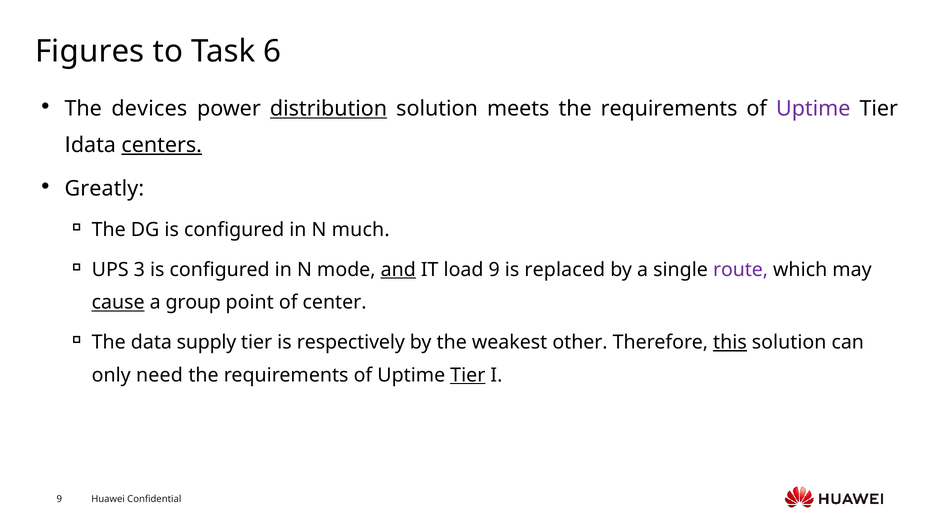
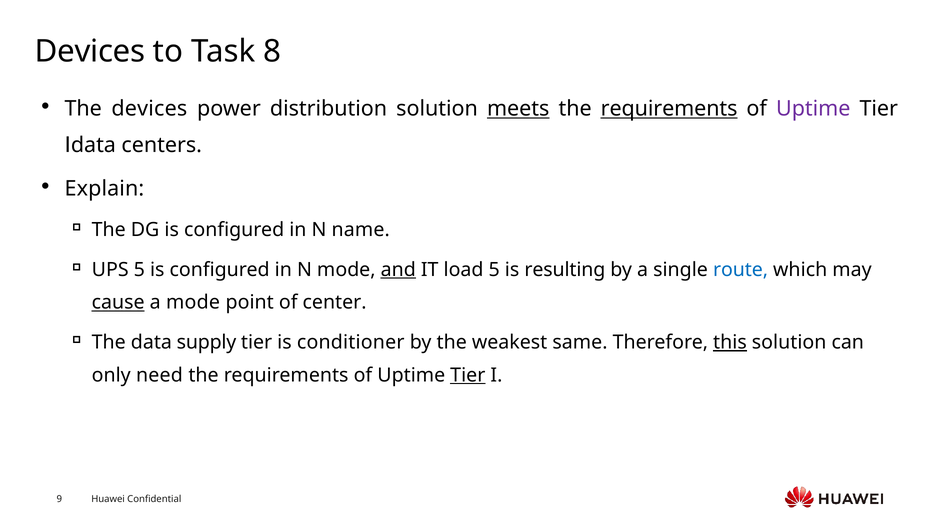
Figures: Figures -> Devices (90, 51)
6: 6 -> 8 (272, 51)
distribution underline: present -> none (329, 109)
meets underline: none -> present (518, 109)
requirements underline: none -> present (669, 109)
centers underline: present -> none (162, 145)
Greatly: Greatly -> Explain (104, 189)
much: much -> name (361, 230)
UPS 3: 3 -> 5 (139, 270)
load 9: 9 -> 5 (494, 270)
replaced: replaced -> resulting (565, 270)
route colour: purple -> blue (741, 270)
a group: group -> mode (193, 303)
respectively: respectively -> conditioner (351, 342)
other: other -> same (580, 342)
